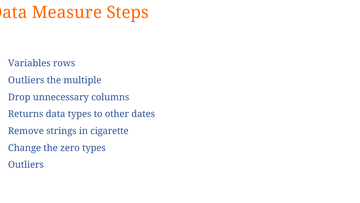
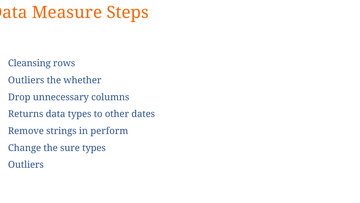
Variables: Variables -> Cleansing (29, 63)
multiple: multiple -> whether (82, 80)
cigarette: cigarette -> perform (109, 131)
zero: zero -> sure (70, 148)
